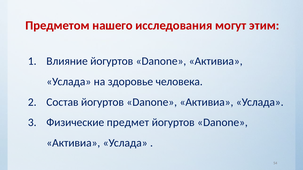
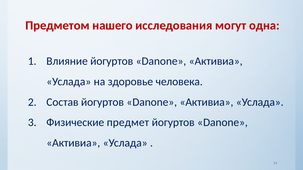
этим: этим -> одна (264, 25)
